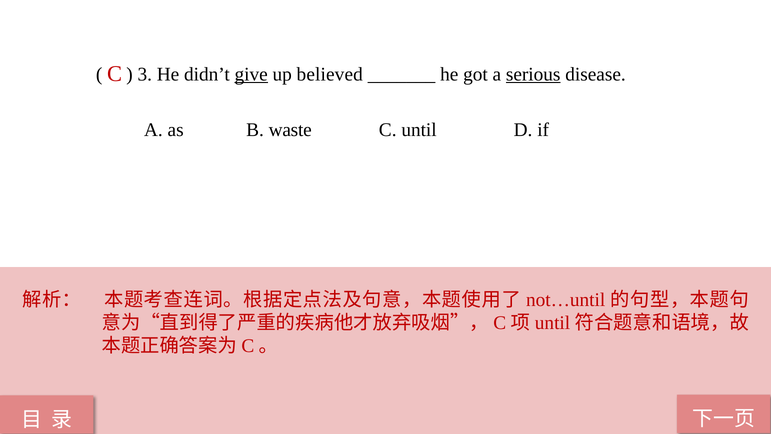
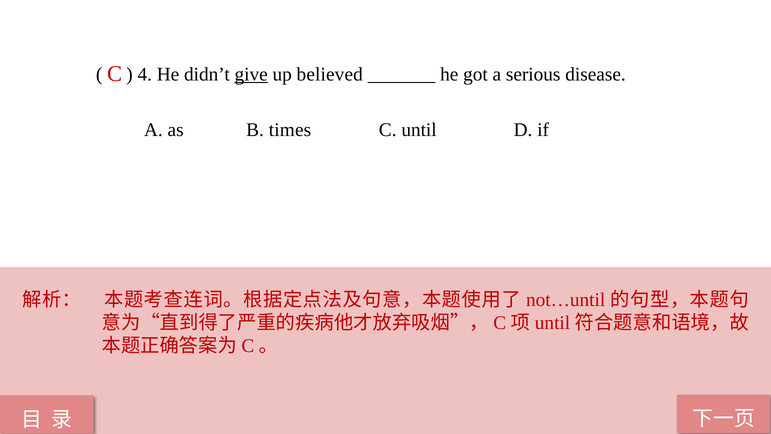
3: 3 -> 4 (145, 74)
serious underline: present -> none (533, 74)
waste: waste -> times (290, 130)
